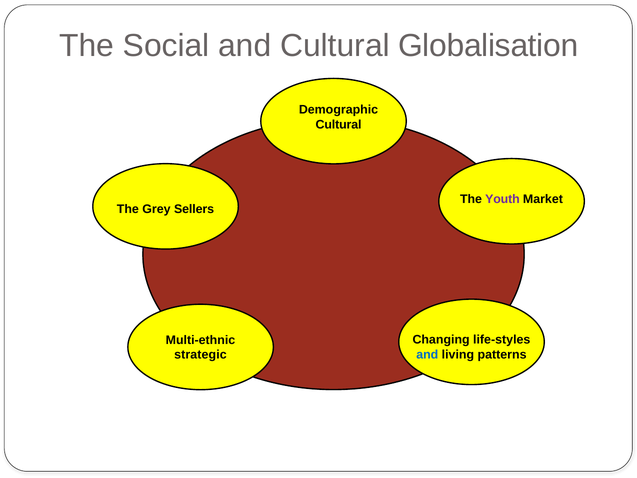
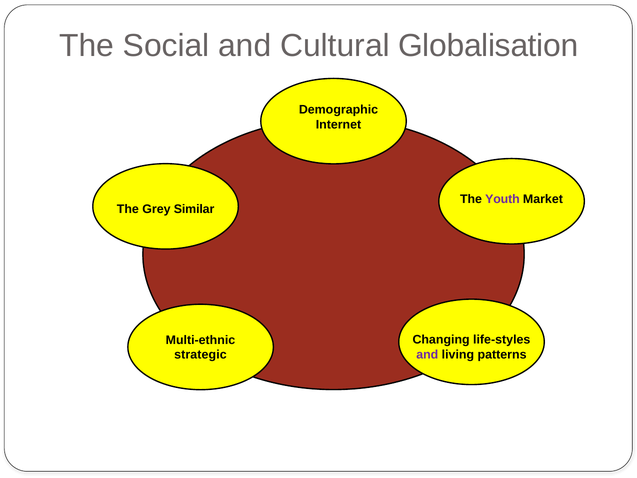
Cultural: Cultural -> Internet (338, 125)
Sellers: Sellers -> Similar (194, 209)
and colour: blue -> purple (427, 355)
